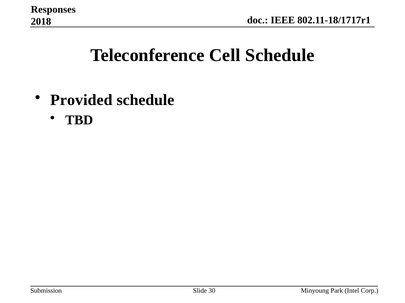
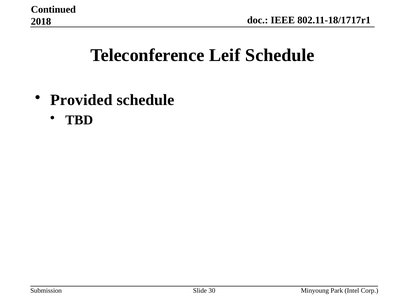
Responses: Responses -> Continued (53, 9)
Cell: Cell -> Leif (225, 55)
